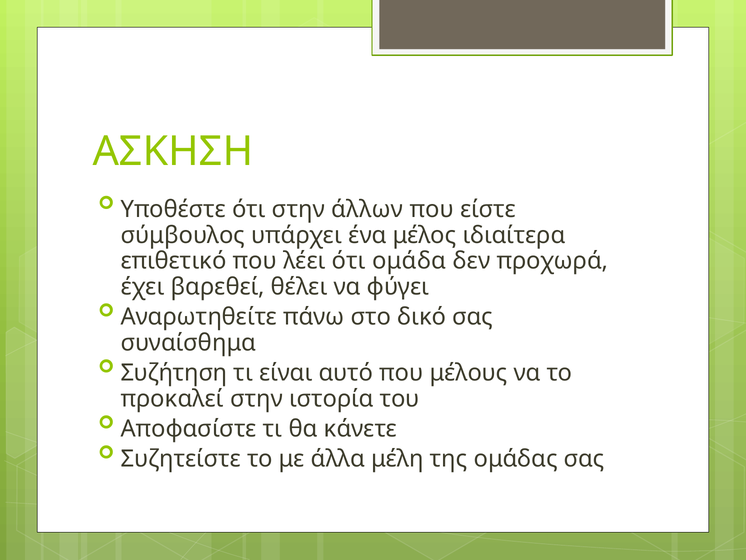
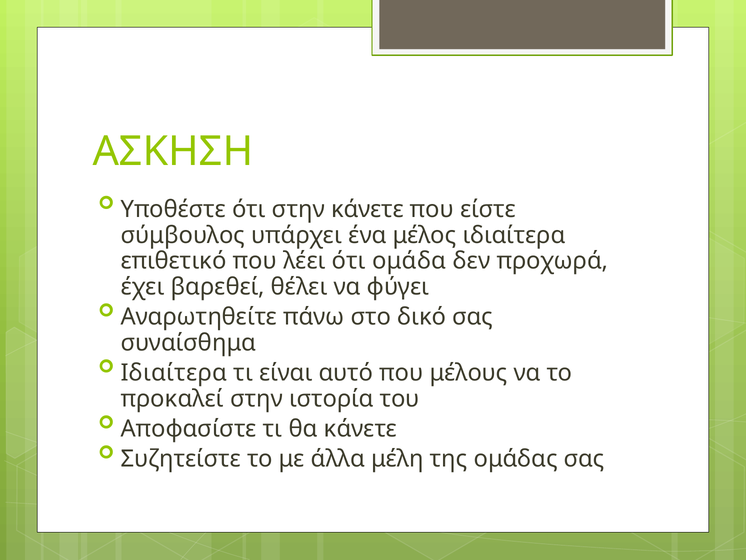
στην άλλων: άλλων -> κάνετε (368, 209)
Συζήτηση: Συζήτηση -> Ιδιαίτερα (174, 373)
